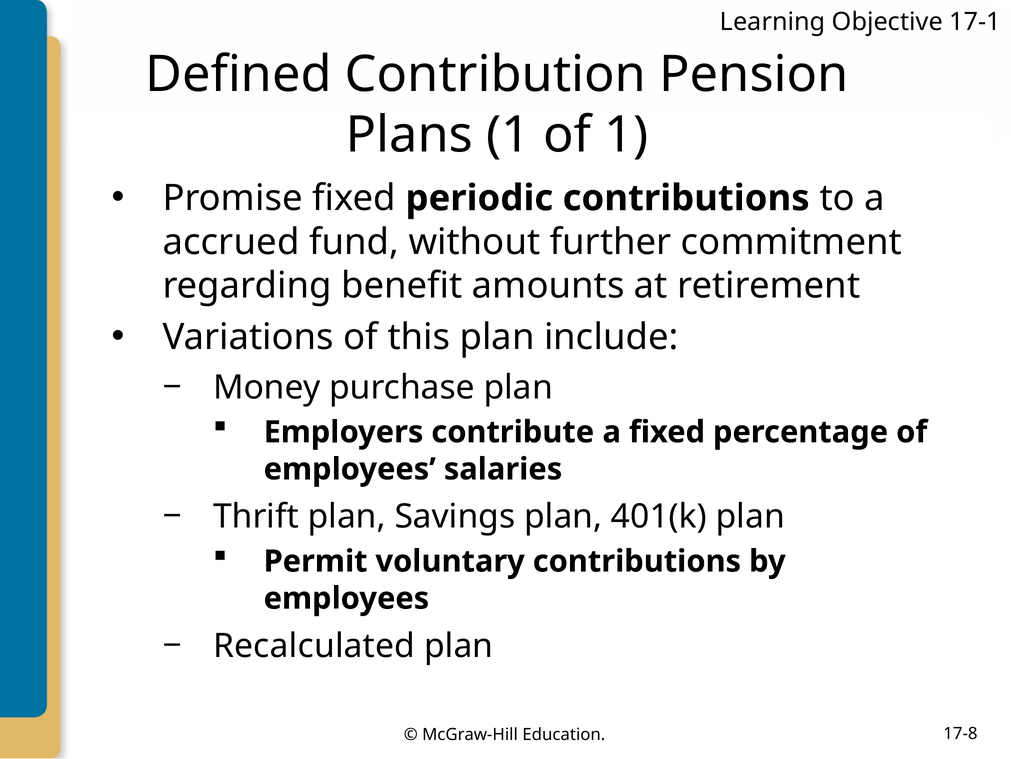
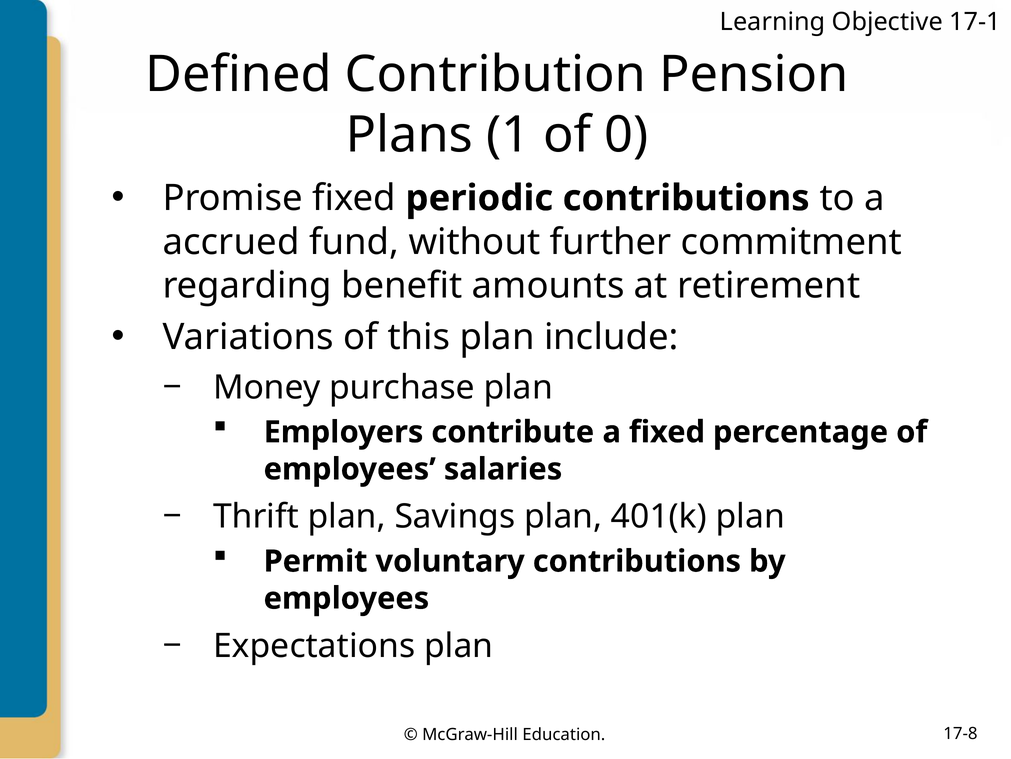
of 1: 1 -> 0 (626, 135)
Recalculated: Recalculated -> Expectations (314, 645)
